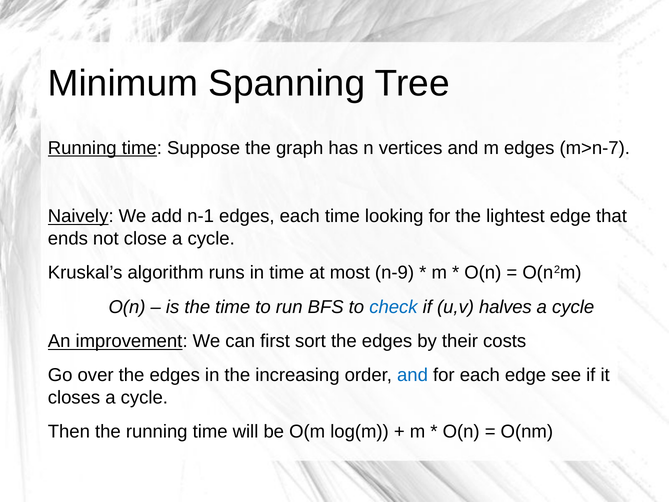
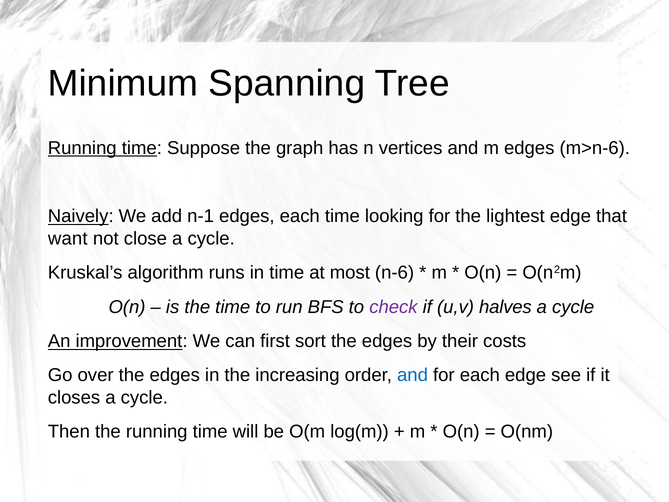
m>n-7: m>n-7 -> m>n-6 (595, 148)
ends: ends -> want (68, 238)
n-9: n-9 -> n-6 (395, 273)
check colour: blue -> purple (393, 307)
